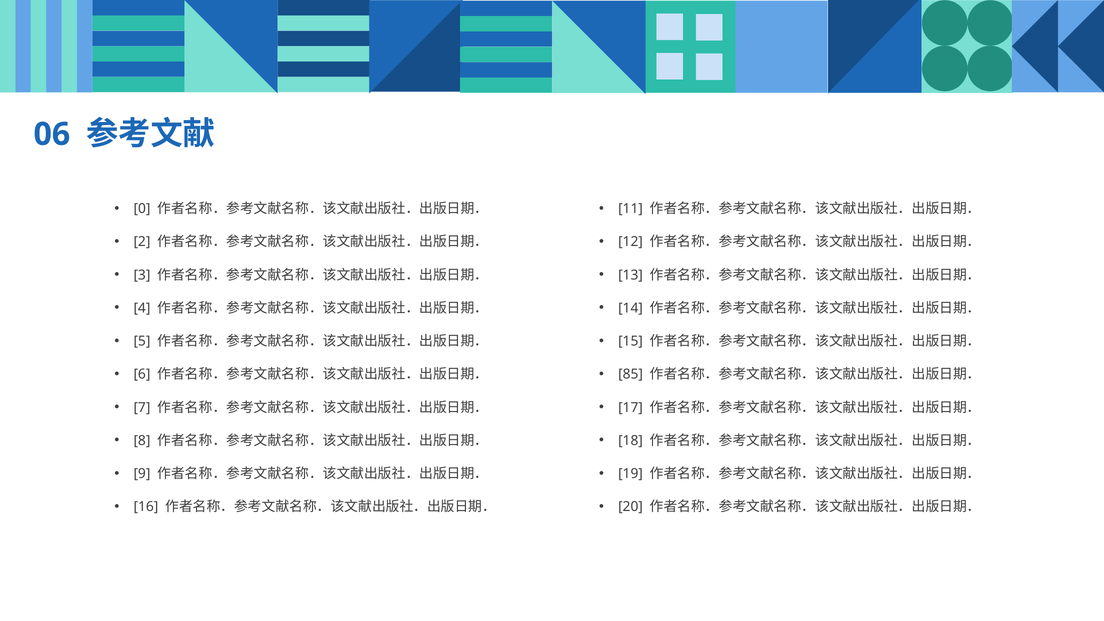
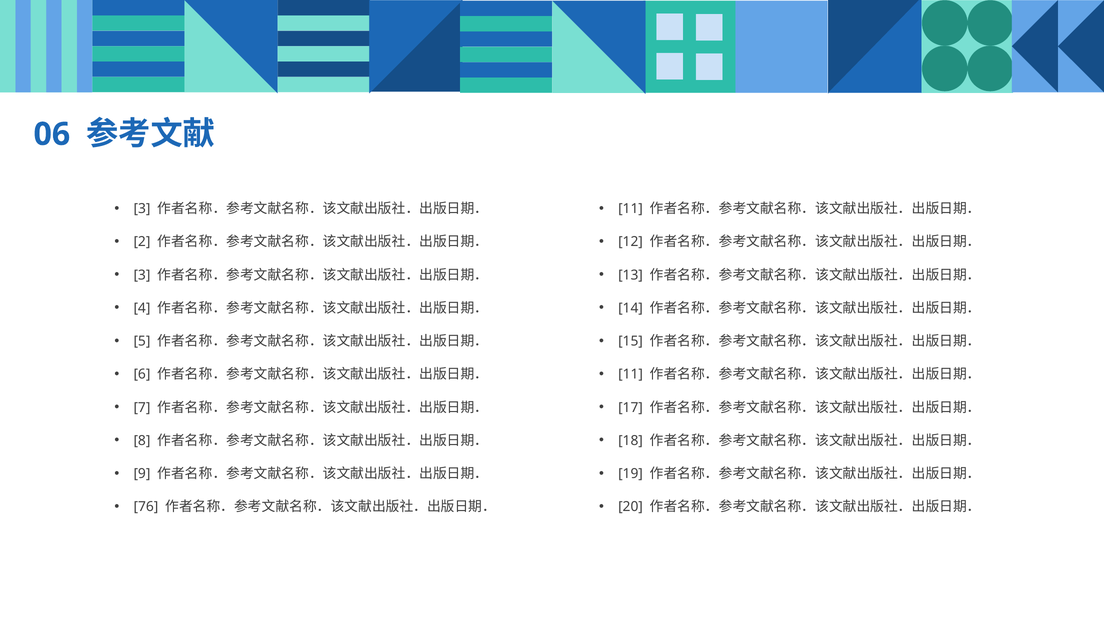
0: 0 -> 3 (142, 209)
85: 85 -> 11 (631, 374)
16: 16 -> 76 (146, 507)
